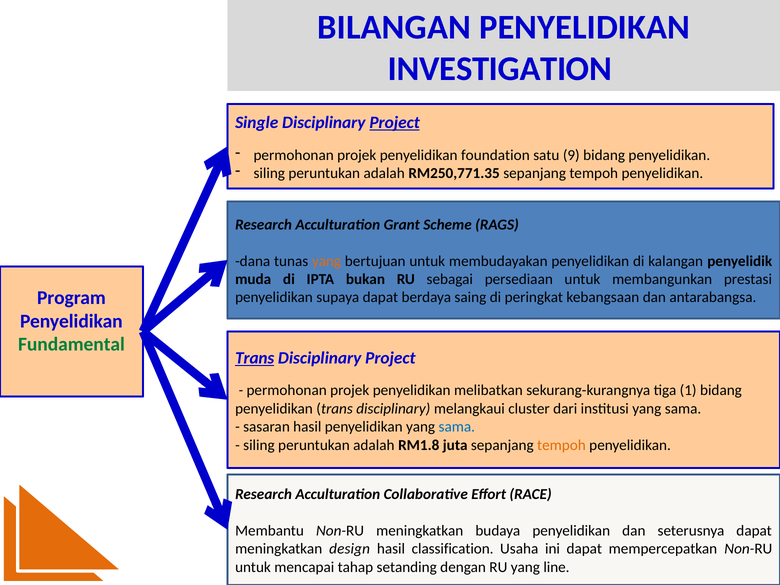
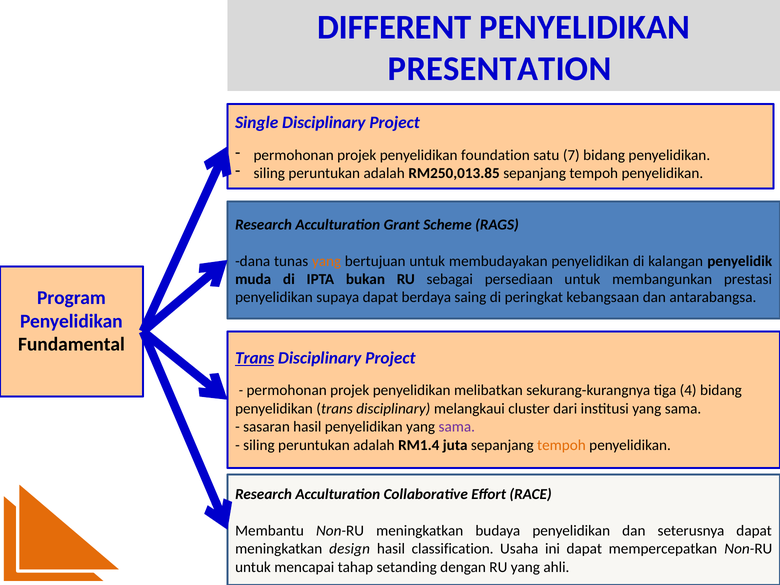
BILANGAN: BILANGAN -> DIFFERENT (394, 27)
INVESTIGATION: INVESTIGATION -> PRESENTATION (500, 69)
Project underline: present -> none (395, 123)
9: 9 -> 7 (571, 155)
RM250,771.35: RM250,771.35 -> RM250,013.85 (454, 173)
Fundamental colour: green -> black (71, 345)
1: 1 -> 4 (688, 390)
sama colour: blue -> purple (457, 427)
RM1.8: RM1.8 -> RM1.4 (419, 445)
line: line -> ahli (556, 567)
